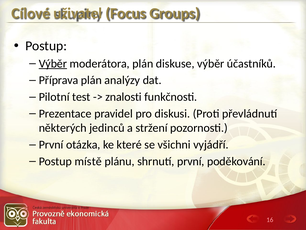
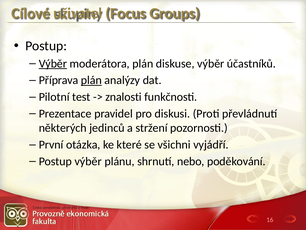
plán underline: none -> present (91, 80)
Postup místě: místě -> výběr (88, 161)
shrnutí první: první -> nebo (191, 161)
